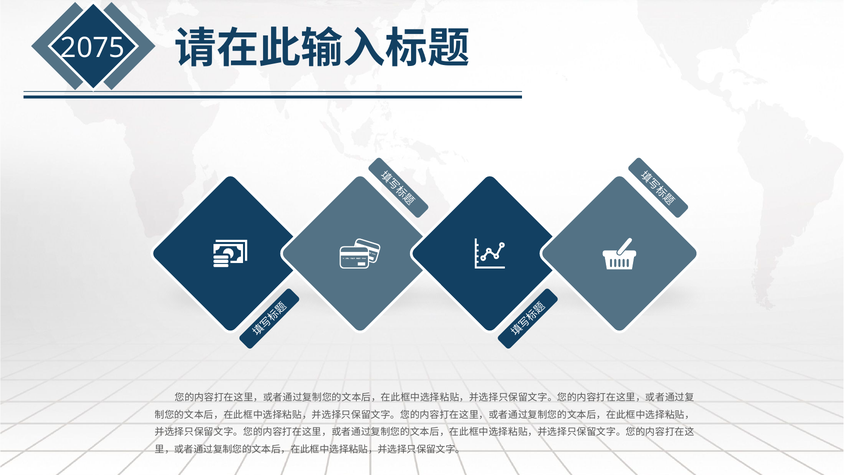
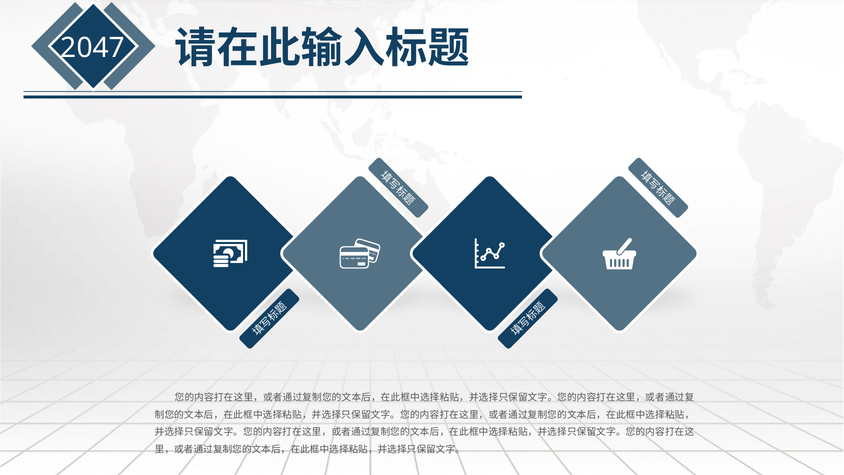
2075: 2075 -> 2047 (93, 48)
